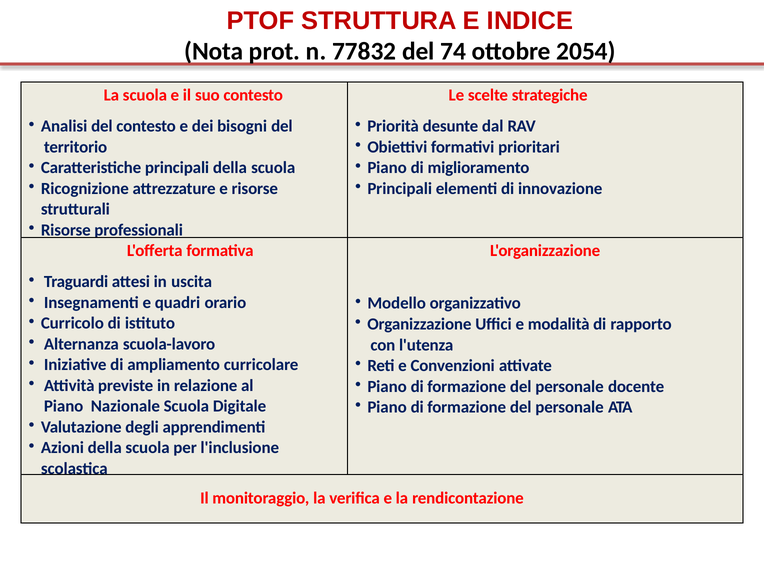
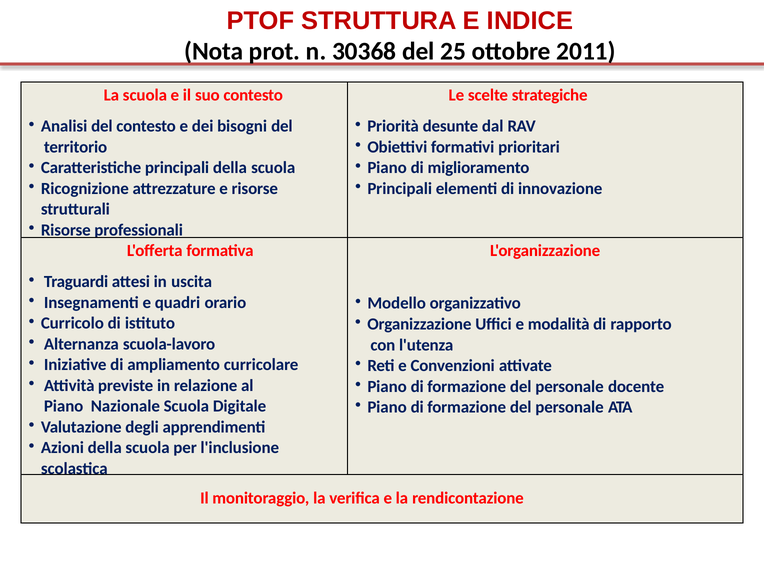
77832: 77832 -> 30368 (364, 51)
74: 74 -> 25 (453, 51)
2054: 2054 -> 2011 (586, 51)
